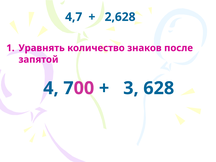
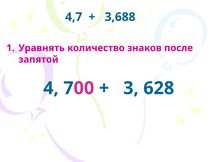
2,628: 2,628 -> 3,688 (120, 17)
